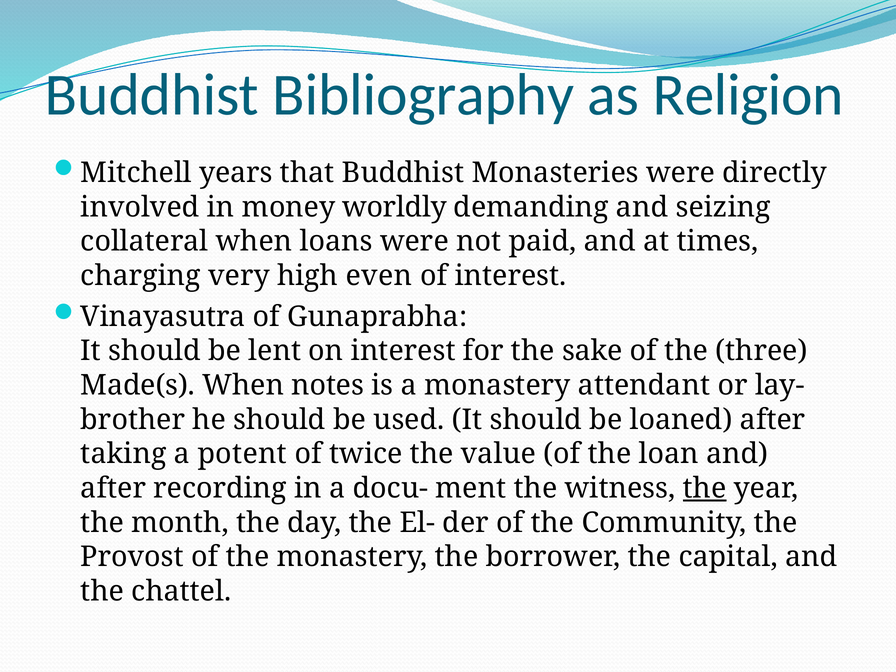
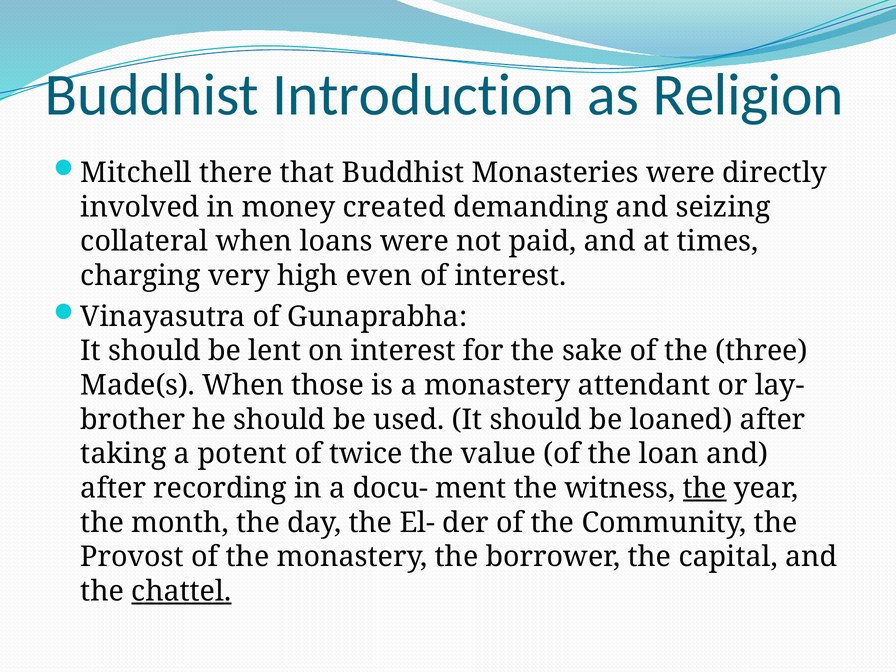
Bibliography: Bibliography -> Introduction (423, 95)
years: years -> there (236, 173)
worldly: worldly -> created (394, 207)
notes: notes -> those (328, 385)
chattel underline: none -> present (181, 591)
